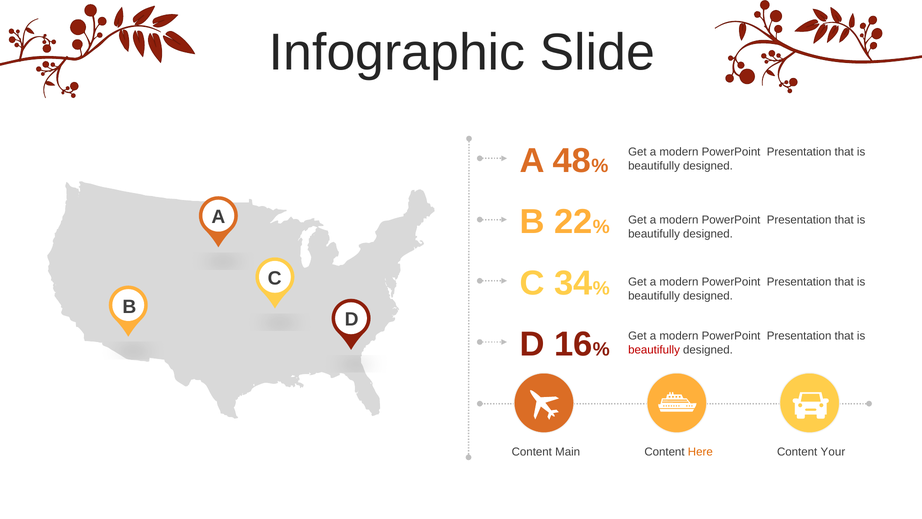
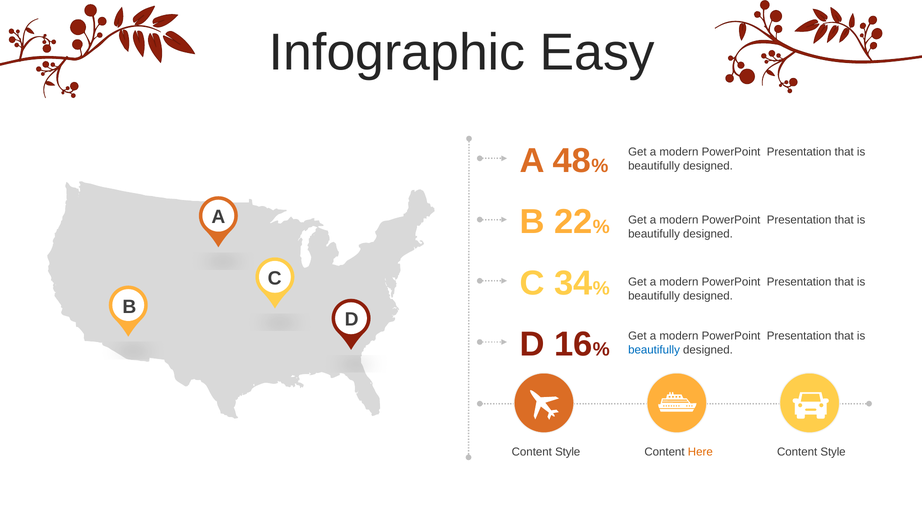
Slide: Slide -> Easy (597, 53)
beautifully colour: red -> blue (654, 349)
Main: Main -> Style (568, 452)
Your: Your -> Style (833, 452)
